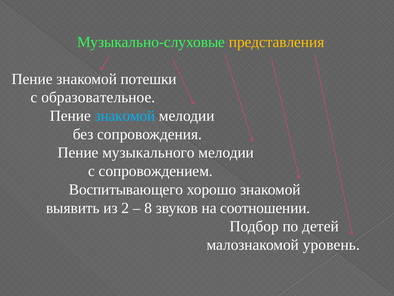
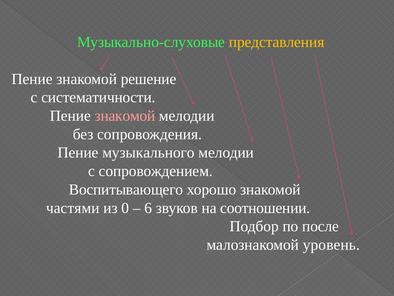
потешки: потешки -> решение (149, 79)
образовательное: образовательное -> систематичности (98, 97)
знакомой colour: light blue -> pink (125, 116)
выявить: выявить -> частями (73, 208)
2: 2 -> 0 (125, 208)
8: 8 -> 6 (148, 208)
детей: детей -> после (321, 226)
